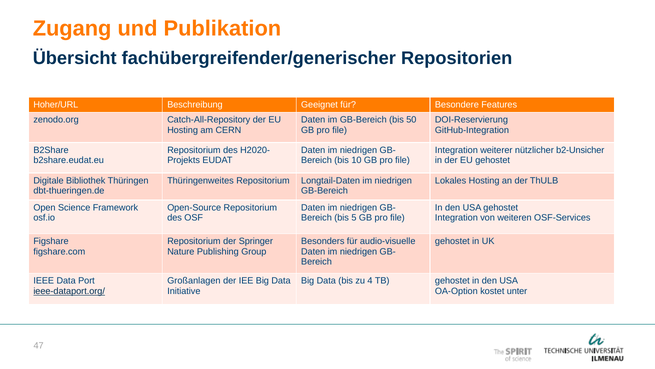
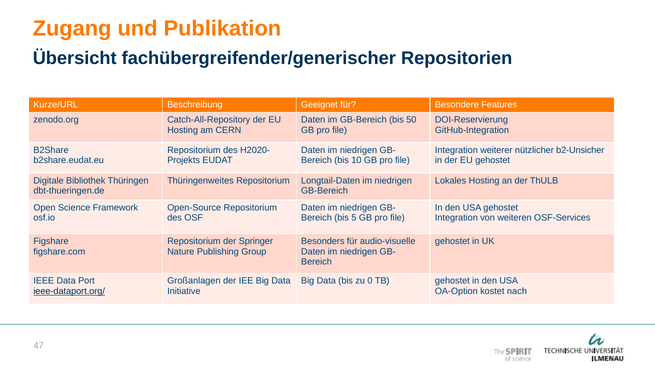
Hoher/URL: Hoher/URL -> Kurze/URL (56, 105)
4: 4 -> 0 (370, 280)
unter: unter -> nach (517, 291)
